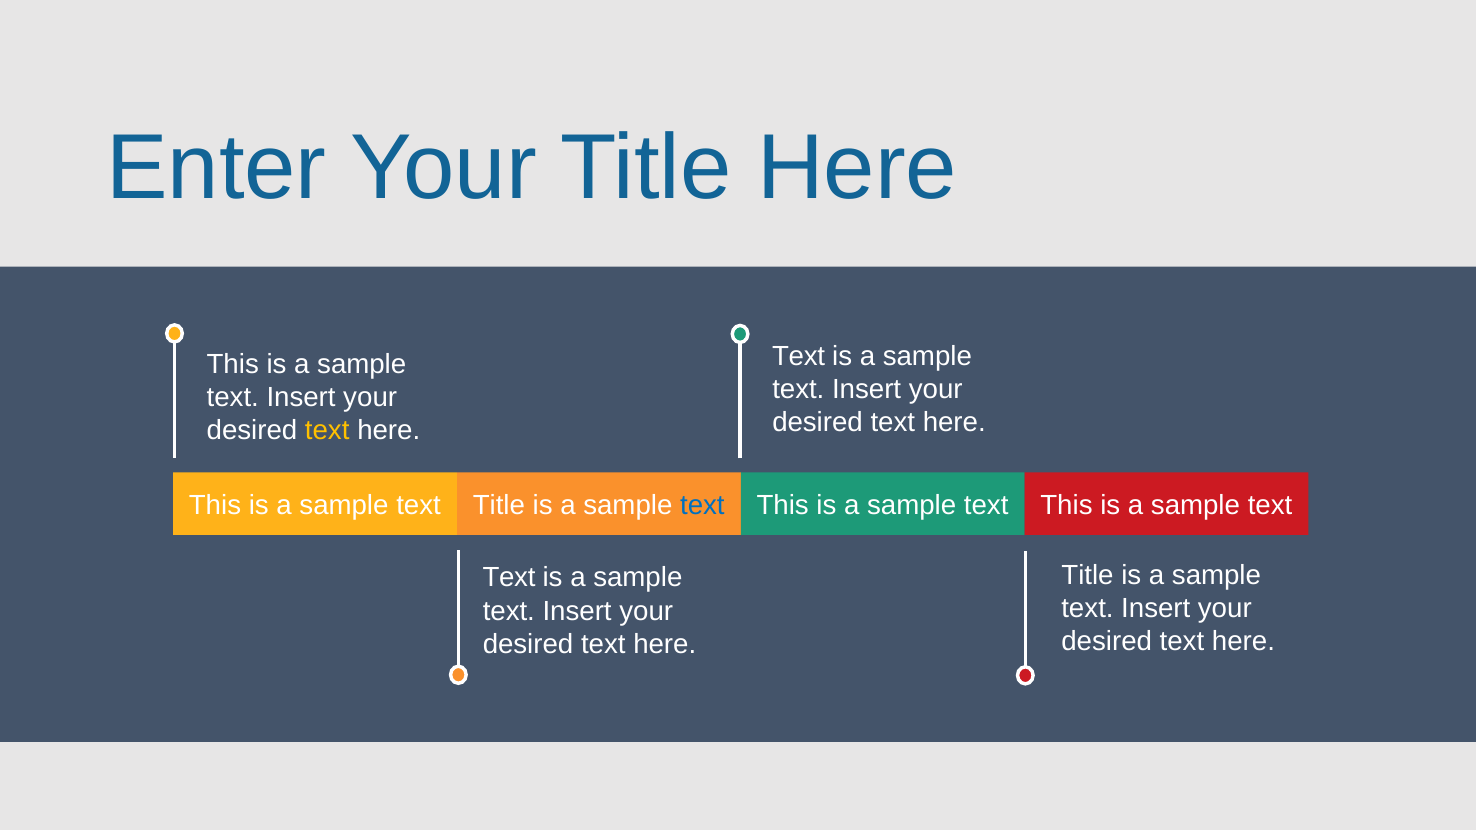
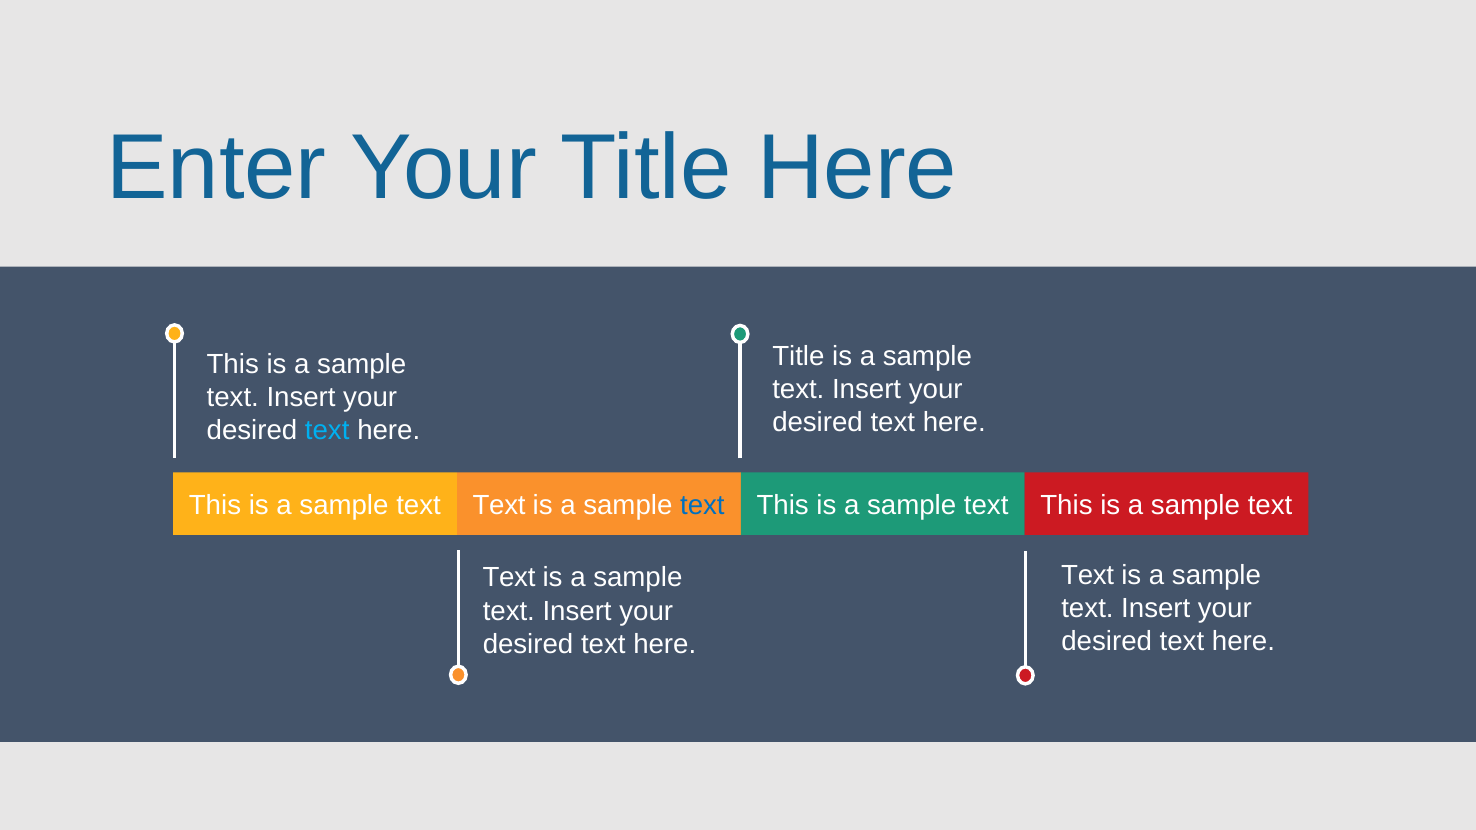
Text: Text -> Title (798, 356)
text colour: yellow -> light blue (327, 430)
text Title: Title -> Text (499, 506)
Title: Title -> Text (1088, 575)
